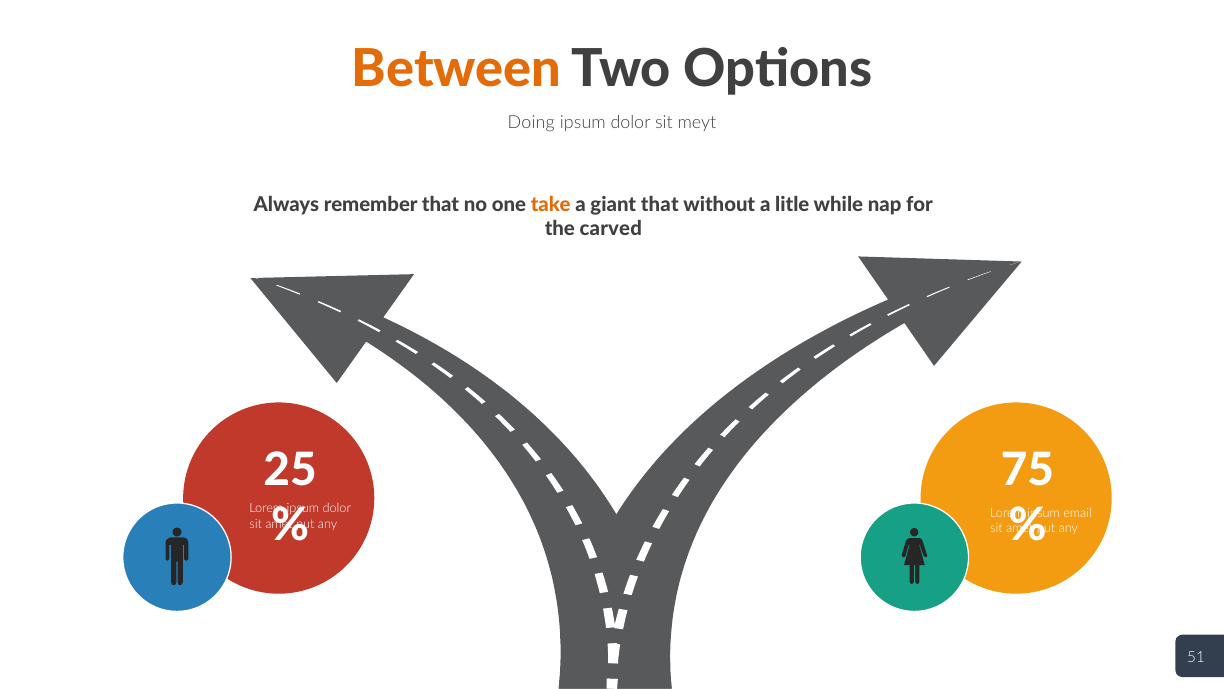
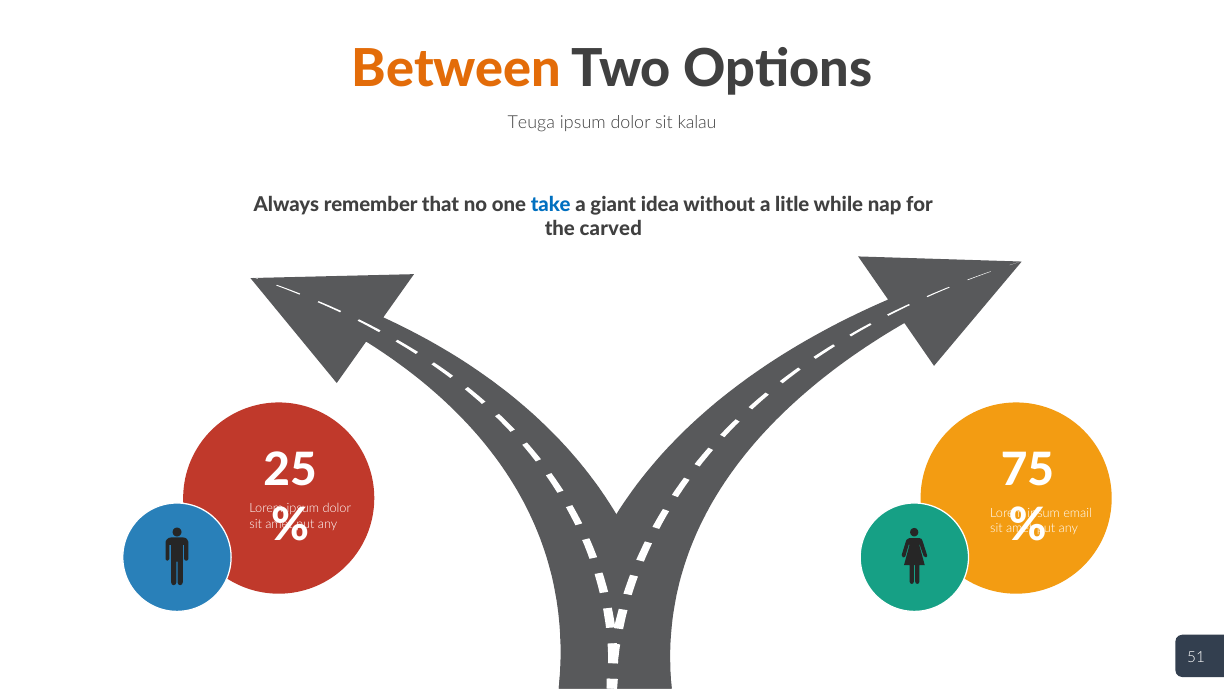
Doing: Doing -> Teuga (531, 123)
meyt: meyt -> kalau (697, 123)
take colour: orange -> blue (551, 204)
giant that: that -> idea (660, 204)
